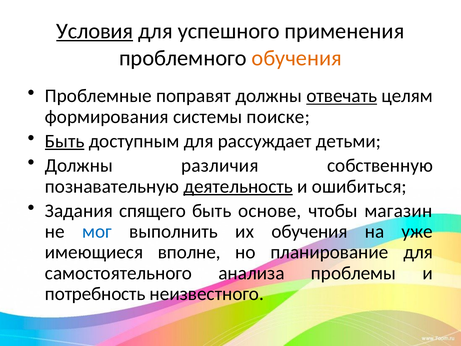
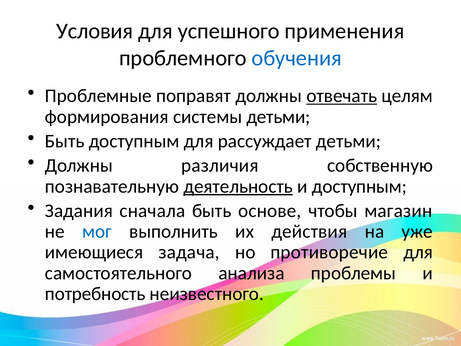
Условия underline: present -> none (95, 31)
обучения colour: orange -> blue (297, 58)
системы поиске: поиске -> детьми (278, 117)
Быть underline: present -> none (65, 141)
и ошибиться: ошибиться -> доступным (359, 186)
спящего: спящего -> сначала (152, 211)
их обучения: обучения -> действия (309, 231)
вполне: вполне -> задача (189, 252)
планирование: планирование -> противоречие (329, 252)
